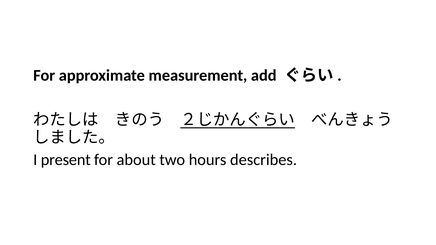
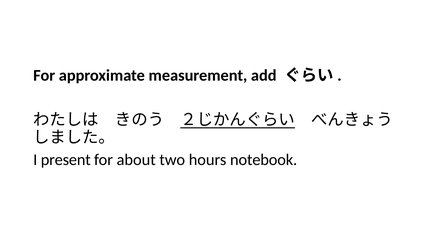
describes: describes -> notebook (264, 160)
